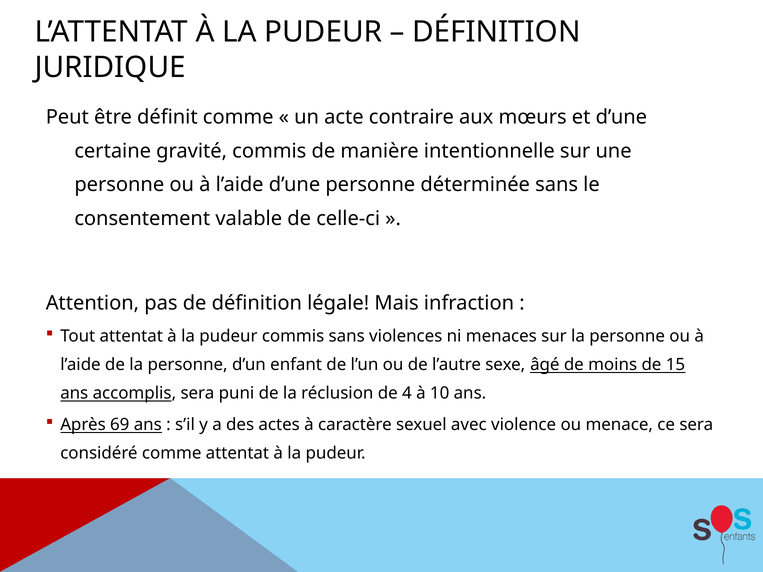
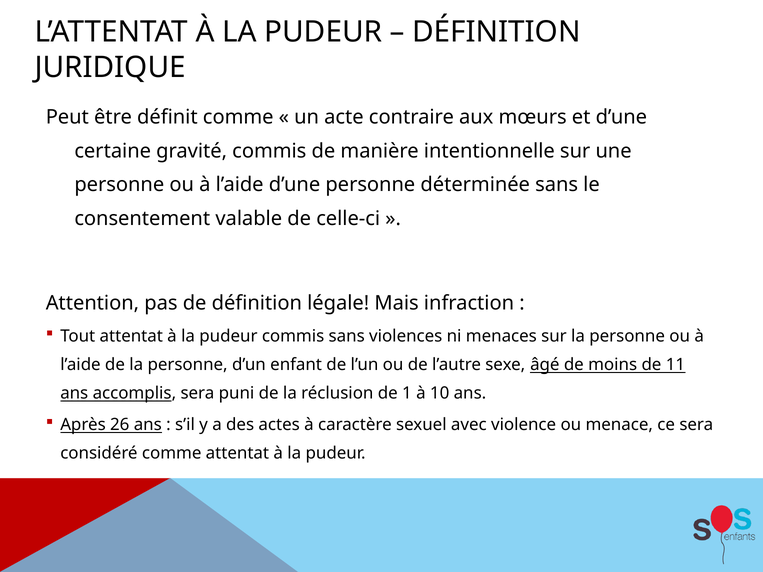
15: 15 -> 11 (675, 365)
4: 4 -> 1 (407, 393)
69: 69 -> 26 (120, 425)
